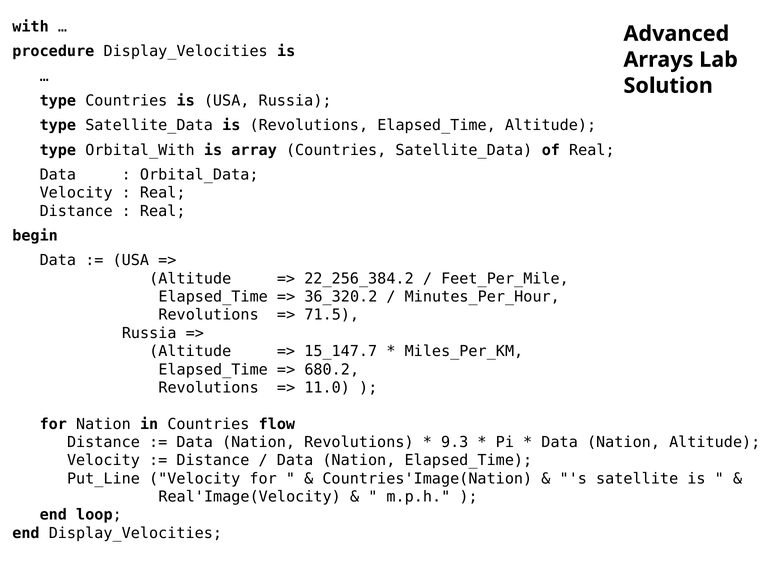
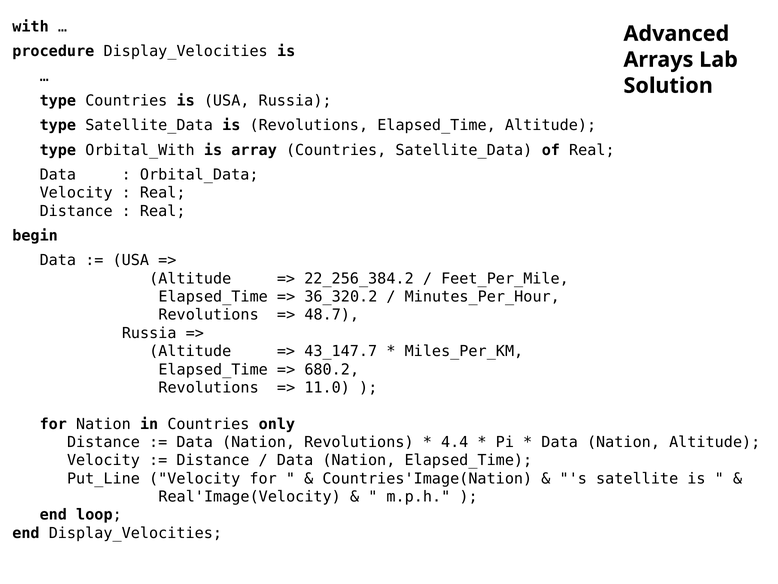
71.5: 71.5 -> 48.7 (332, 315)
15_147.7: 15_147.7 -> 43_147.7 (341, 351)
flow: flow -> only (277, 424)
9.3: 9.3 -> 4.4 (455, 442)
